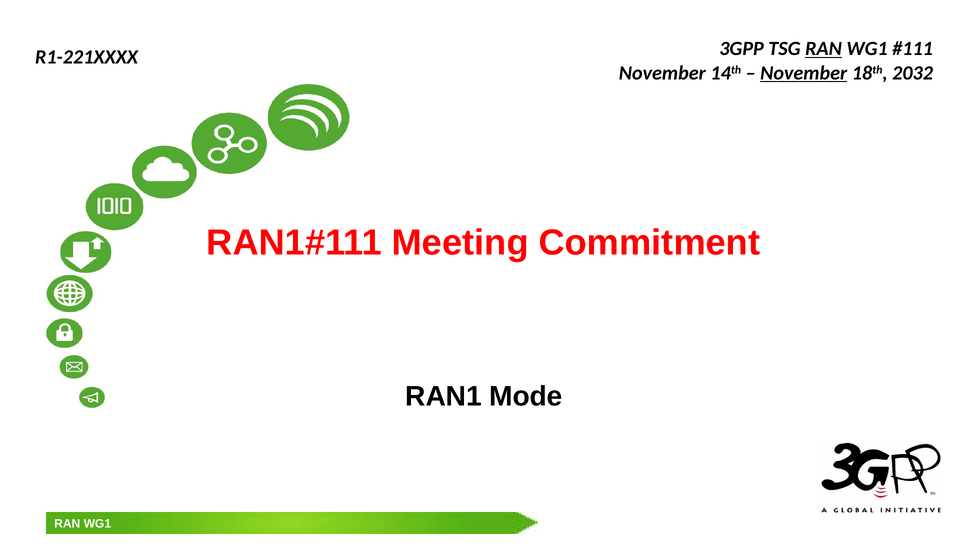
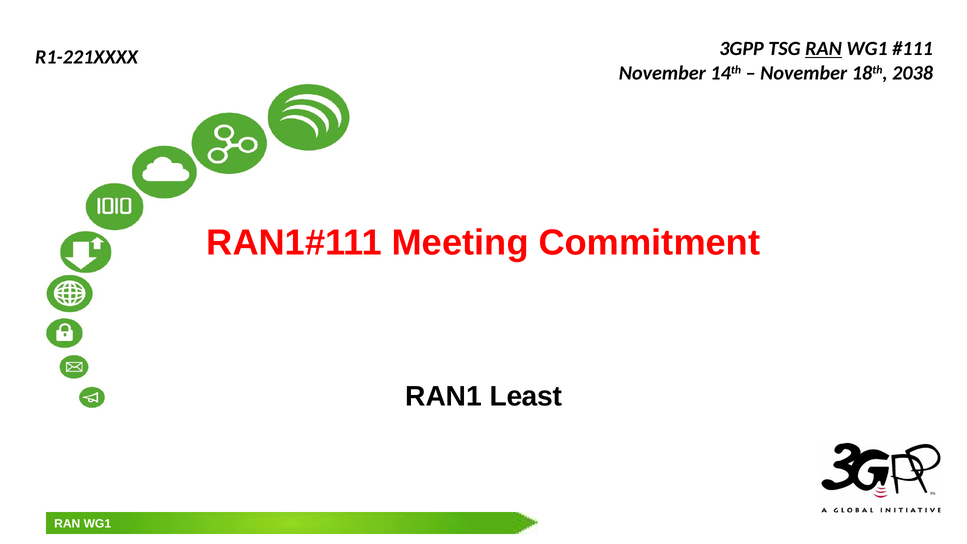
November underline: present -> none (804, 73)
2032: 2032 -> 2038 (913, 73)
Mode: Mode -> Least (526, 397)
